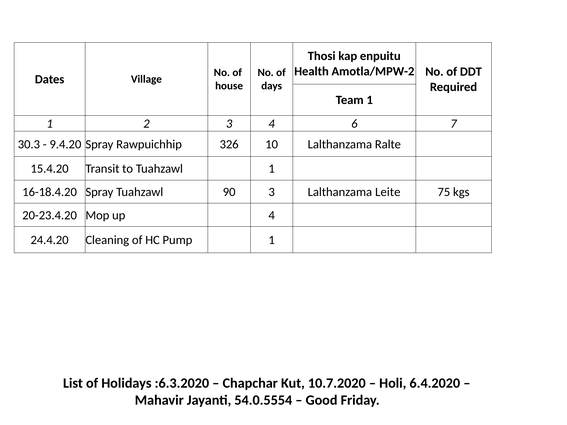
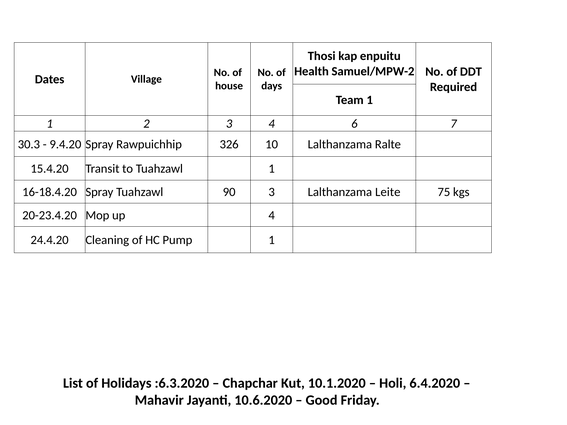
Amotla/MPW-2: Amotla/MPW-2 -> Samuel/MPW-2 (373, 71)
10.7.2020: 10.7.2020 -> 10.1.2020 (337, 383)
54.0.5554: 54.0.5554 -> 10.6.2020 (263, 400)
